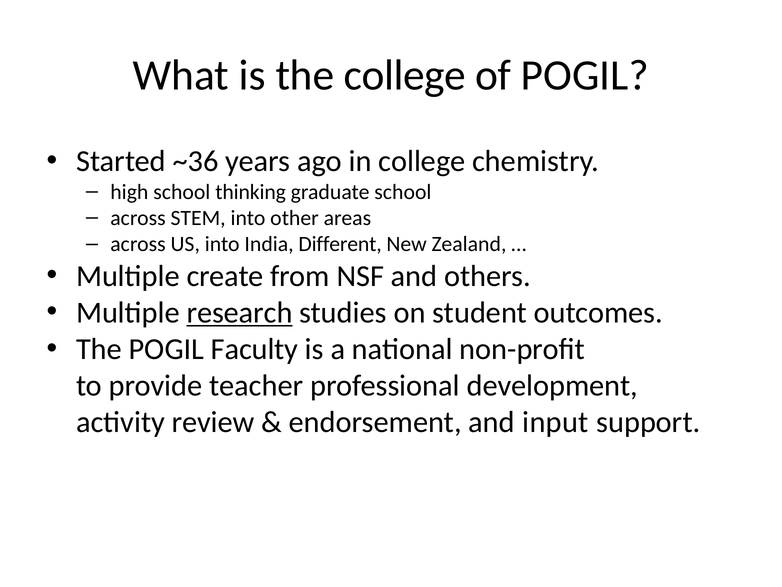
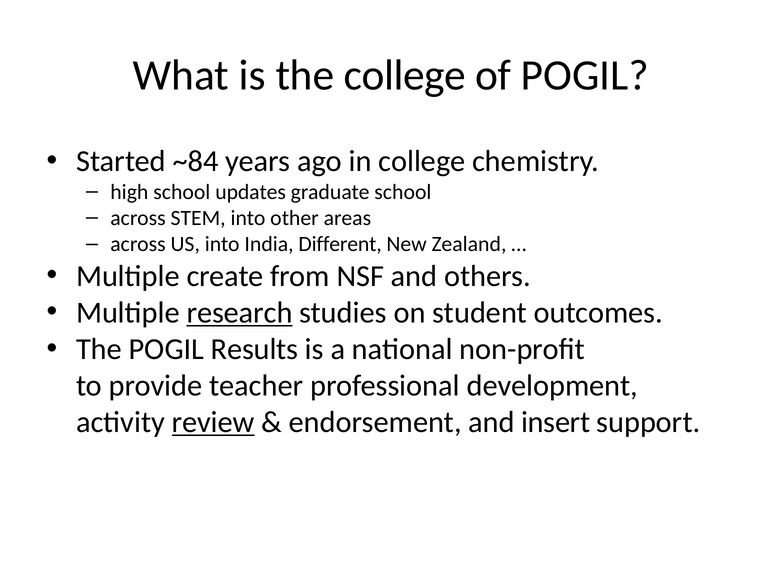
~36: ~36 -> ~84 (196, 161)
thinking: thinking -> updates (251, 192)
Faculty: Faculty -> Results (255, 349)
review underline: none -> present (213, 422)
input: input -> insert (556, 422)
